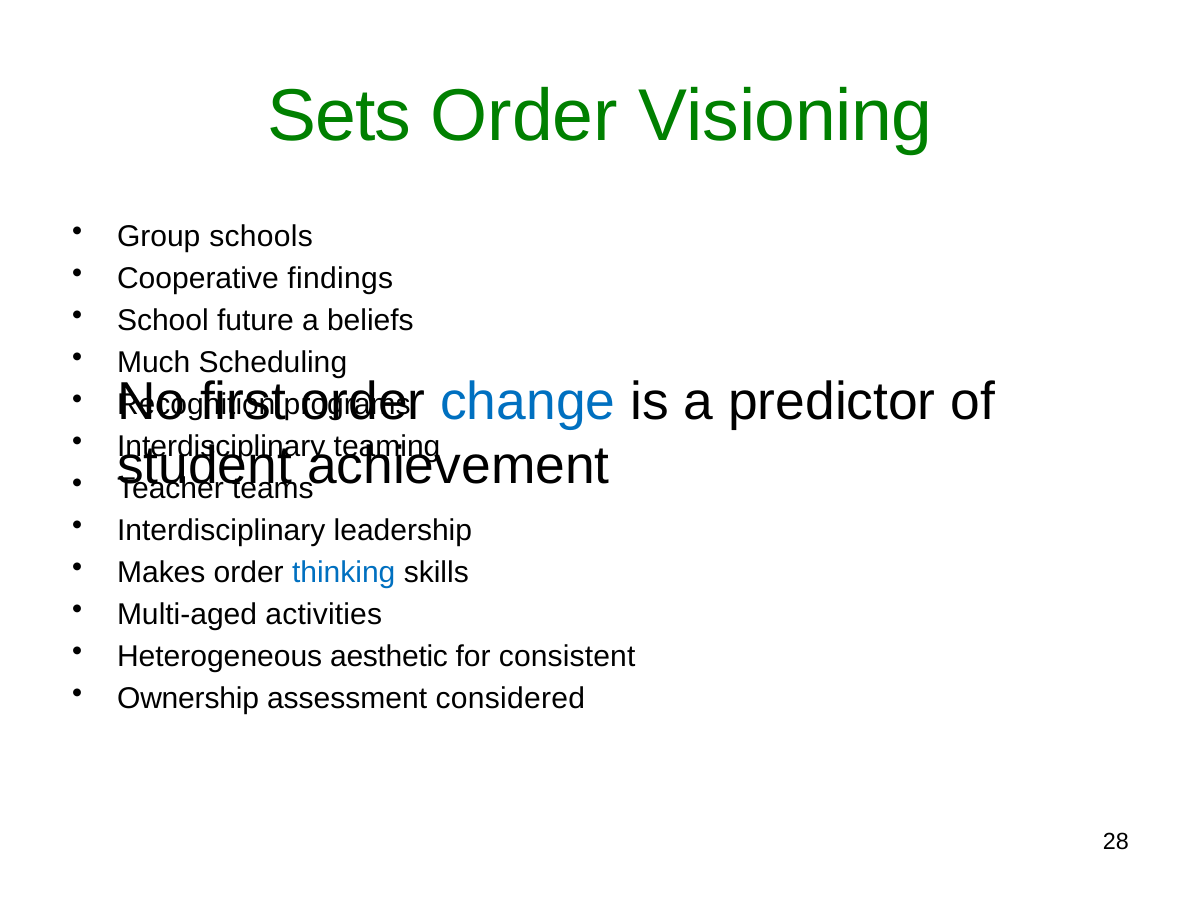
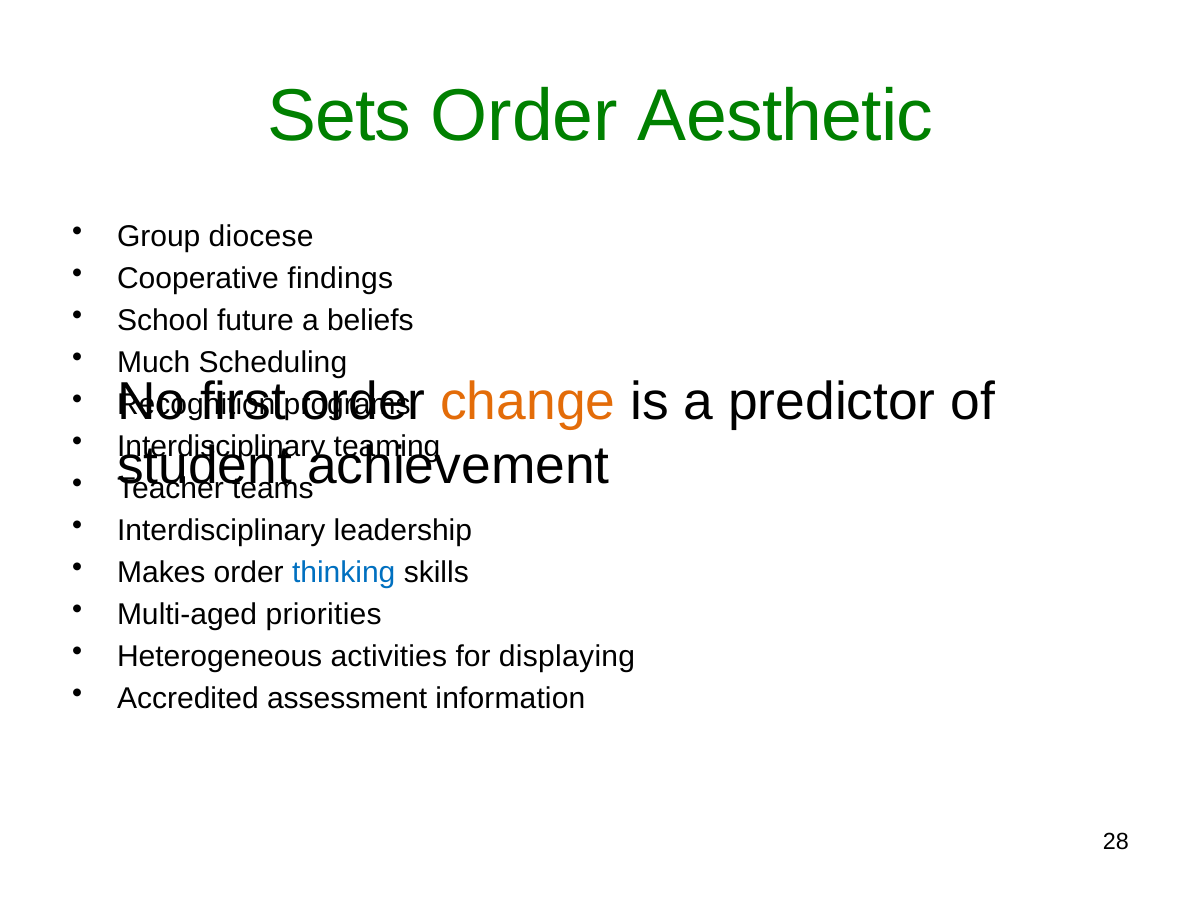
Visioning: Visioning -> Aesthetic (786, 116)
schools: schools -> diocese (261, 236)
change colour: blue -> orange (528, 401)
activities: activities -> priorities (324, 615)
aesthetic: aesthetic -> activities (389, 657)
consistent: consistent -> displaying (567, 657)
Ownership: Ownership -> Accredited (188, 699)
considered: considered -> information (510, 699)
